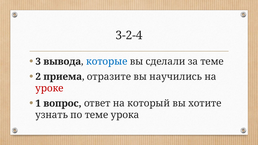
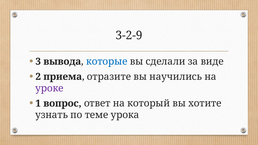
3-2-4: 3-2-4 -> 3-2-9 (129, 35)
за теме: теме -> виде (212, 62)
уроке colour: red -> purple (49, 88)
